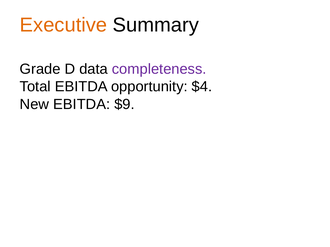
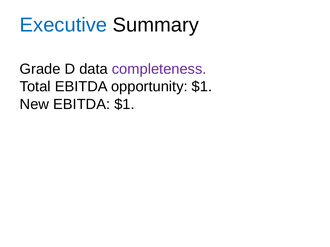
Executive colour: orange -> blue (63, 25)
opportunity $4: $4 -> $1 (202, 87)
EBITDA $9: $9 -> $1 (124, 104)
